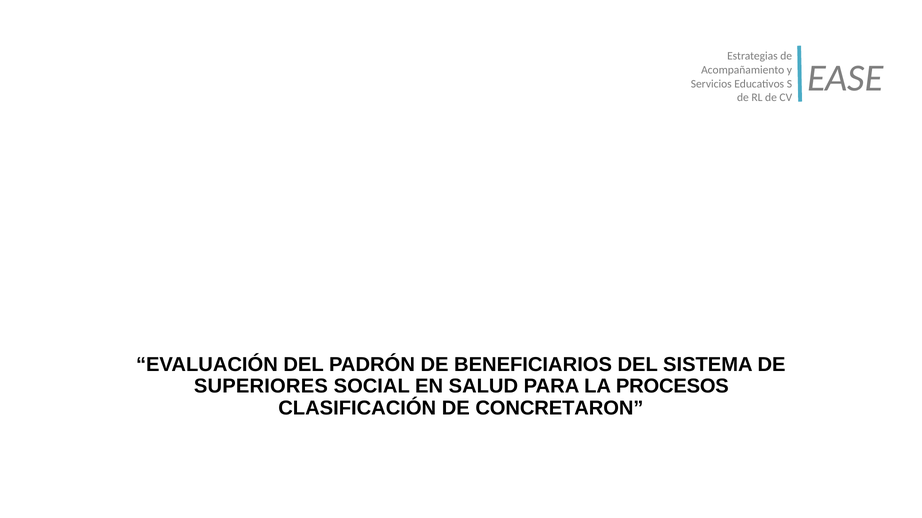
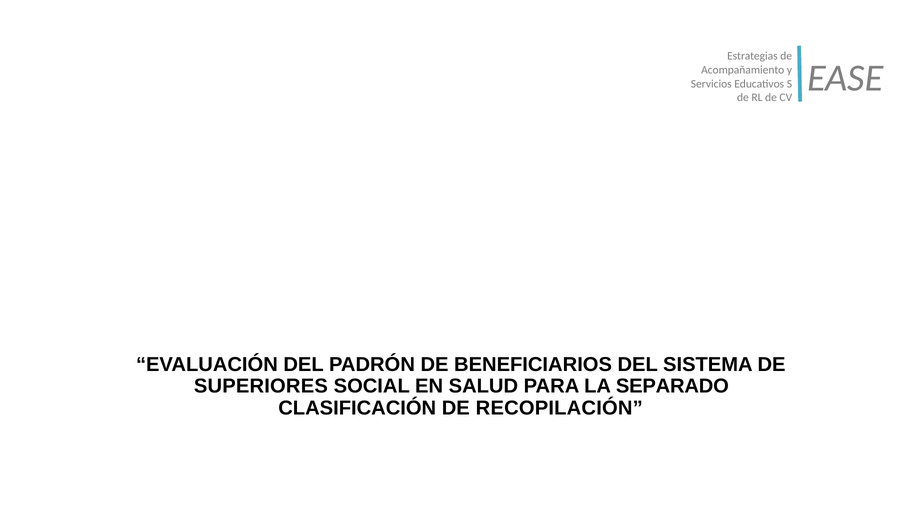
PROCESOS: PROCESOS -> SEPARADO (672, 387)
CONCRETARON: CONCRETARON -> RECOPILACIÓN (559, 408)
